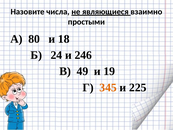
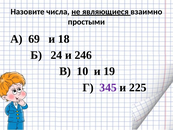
80: 80 -> 69 (34, 39)
49: 49 -> 10 (82, 71)
345 colour: orange -> purple (108, 87)
